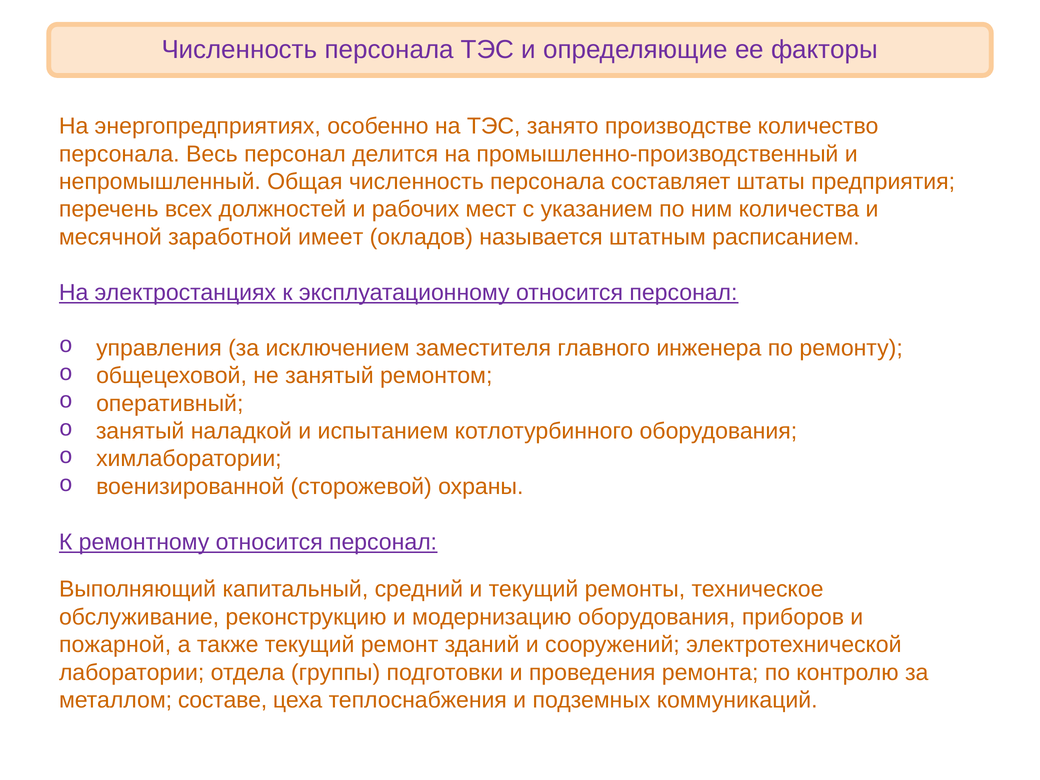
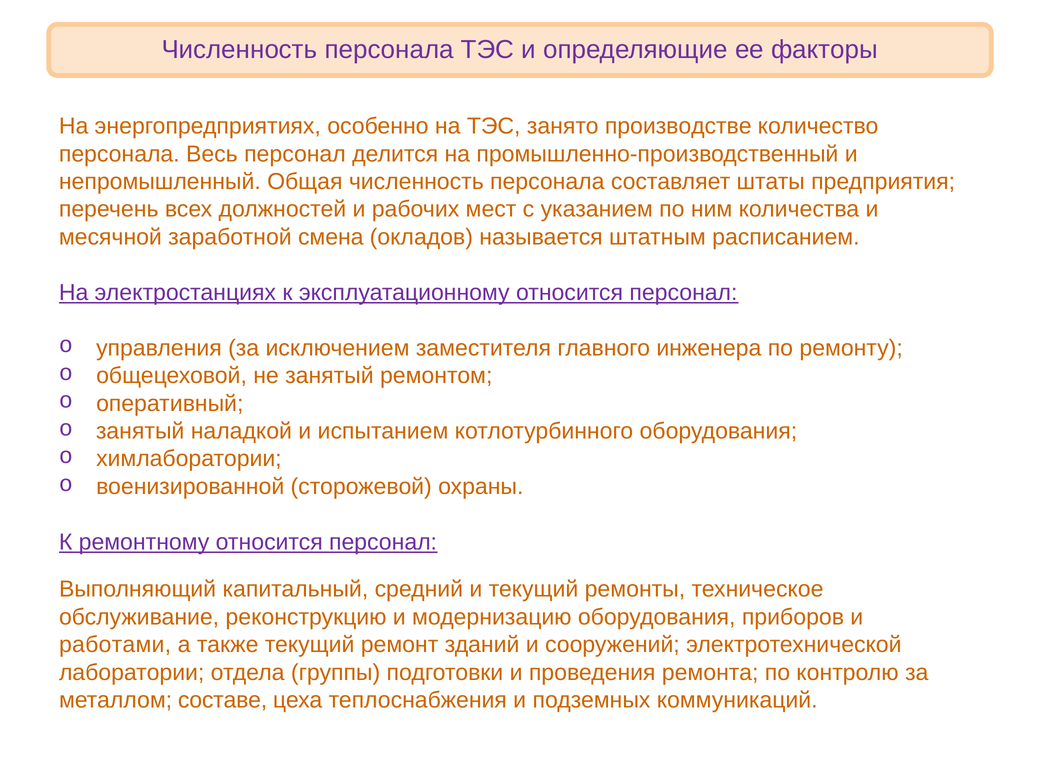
имеет: имеет -> смена (331, 237)
пожарной: пожарной -> работами (115, 645)
